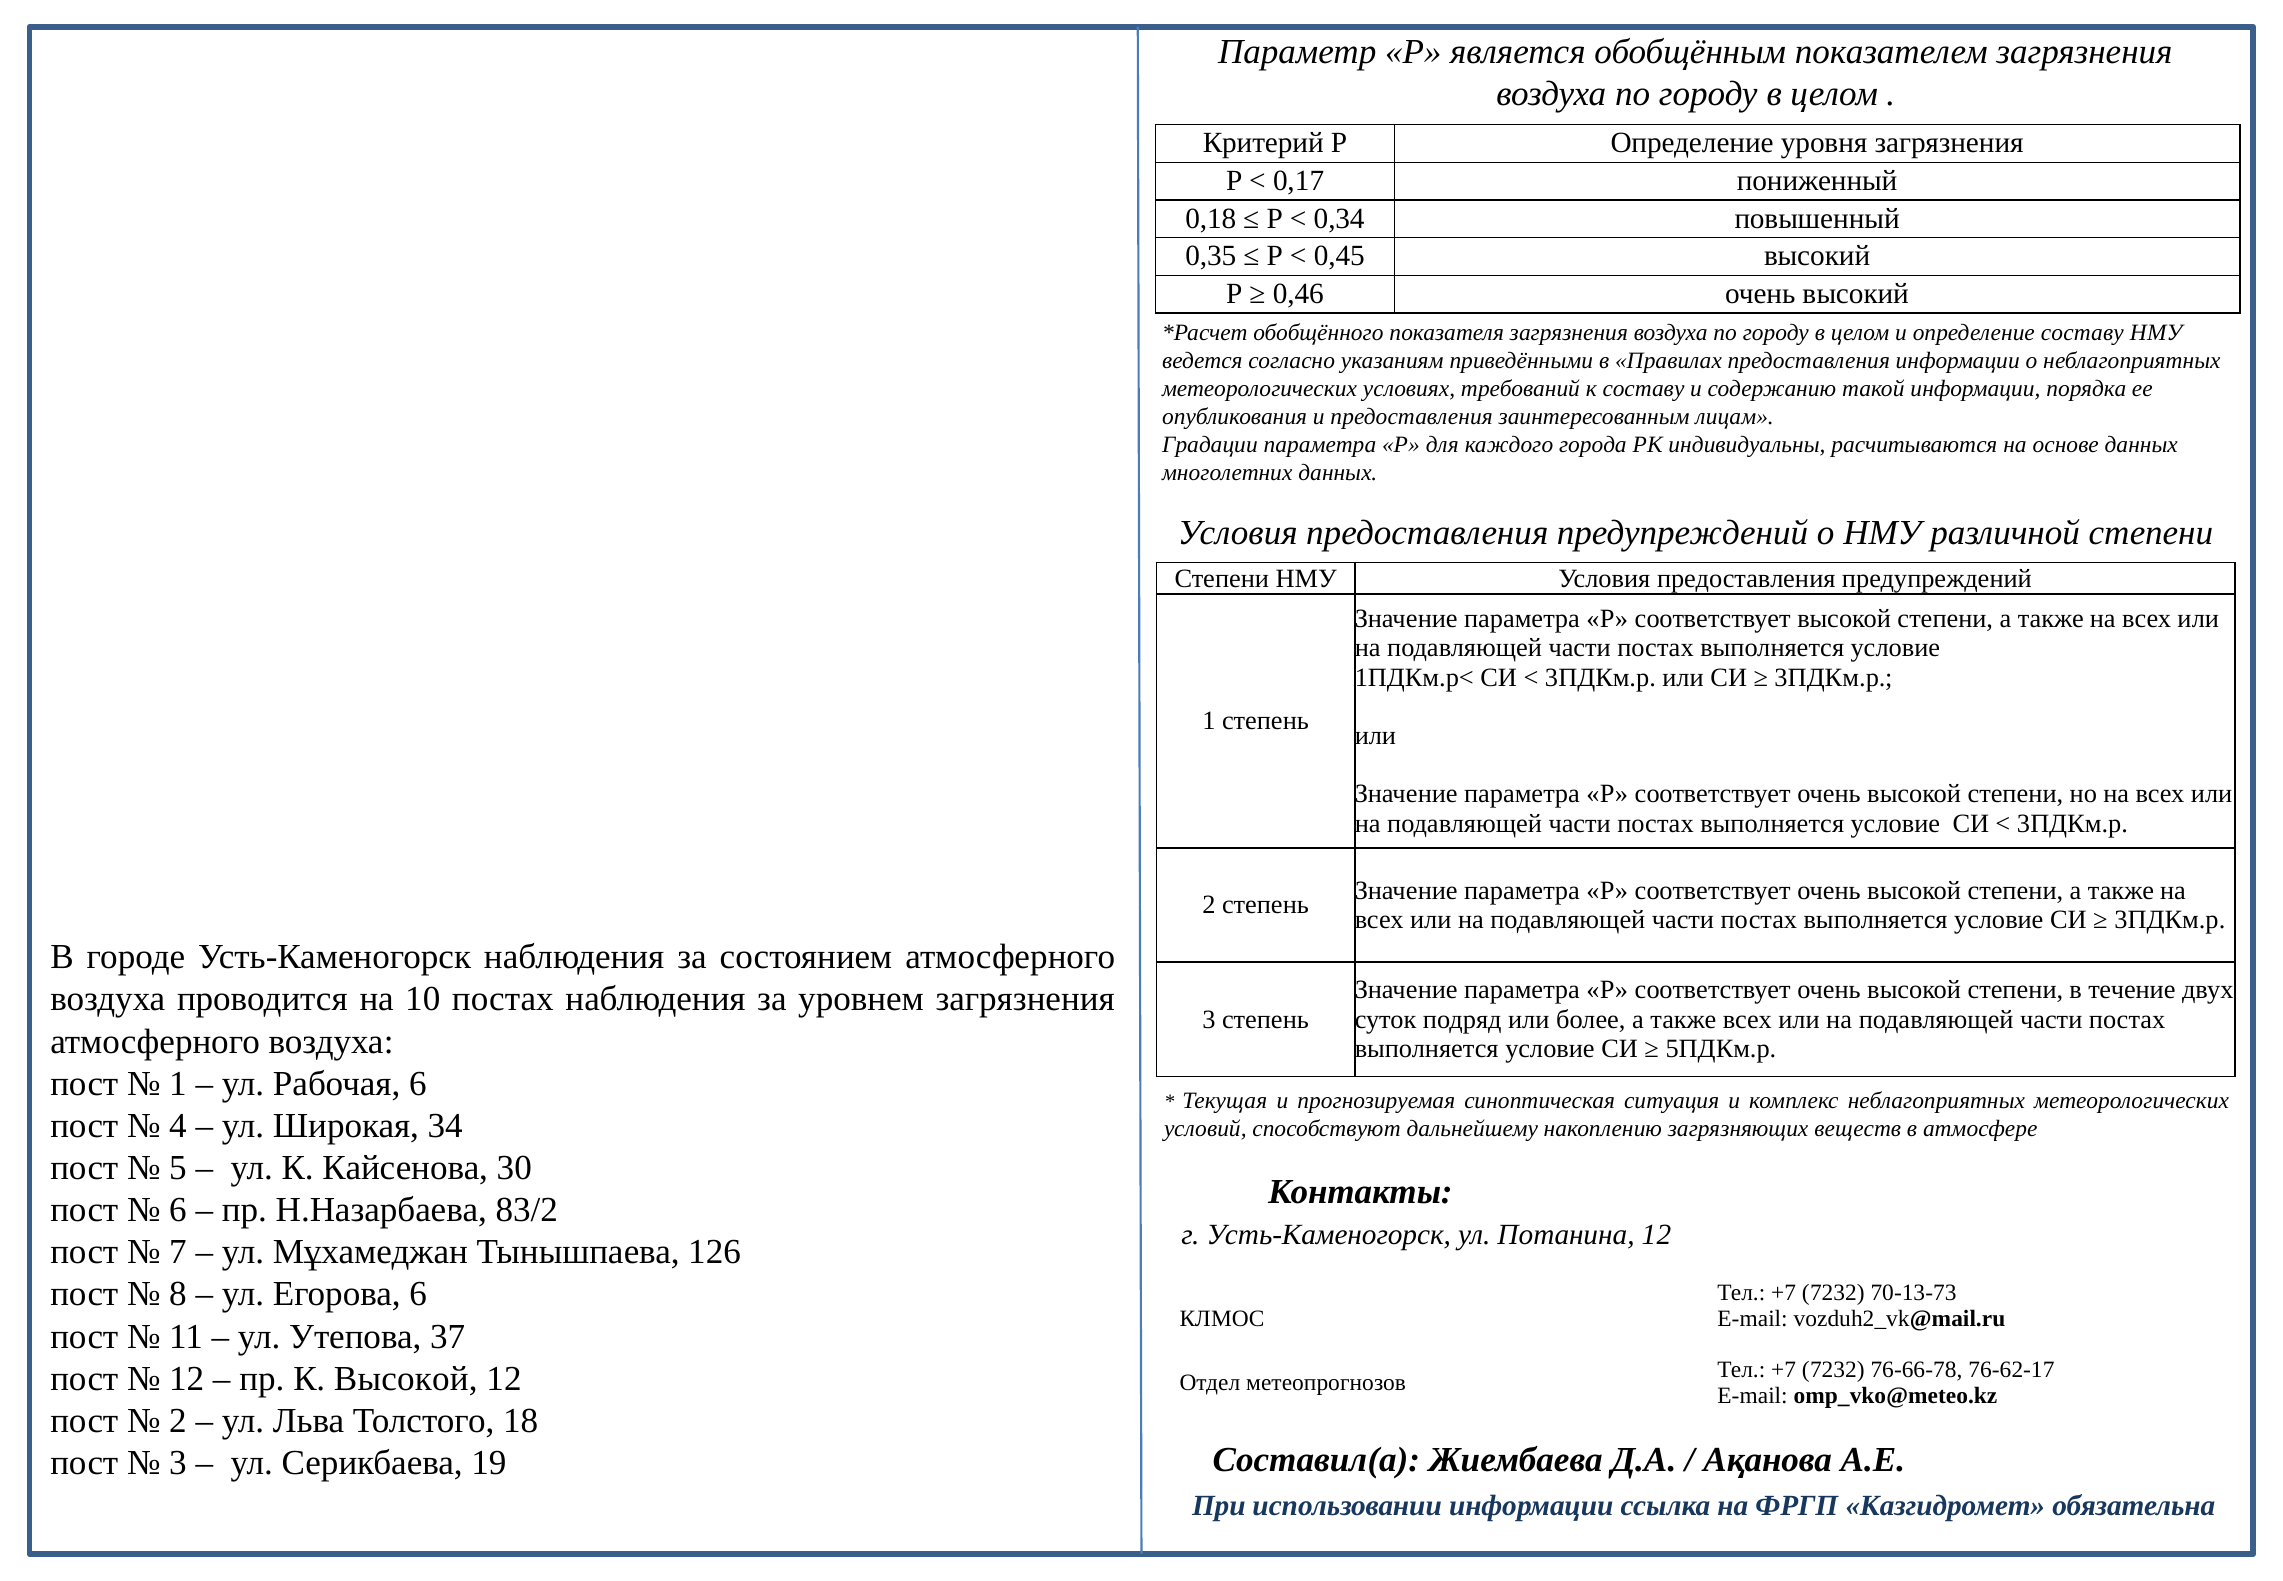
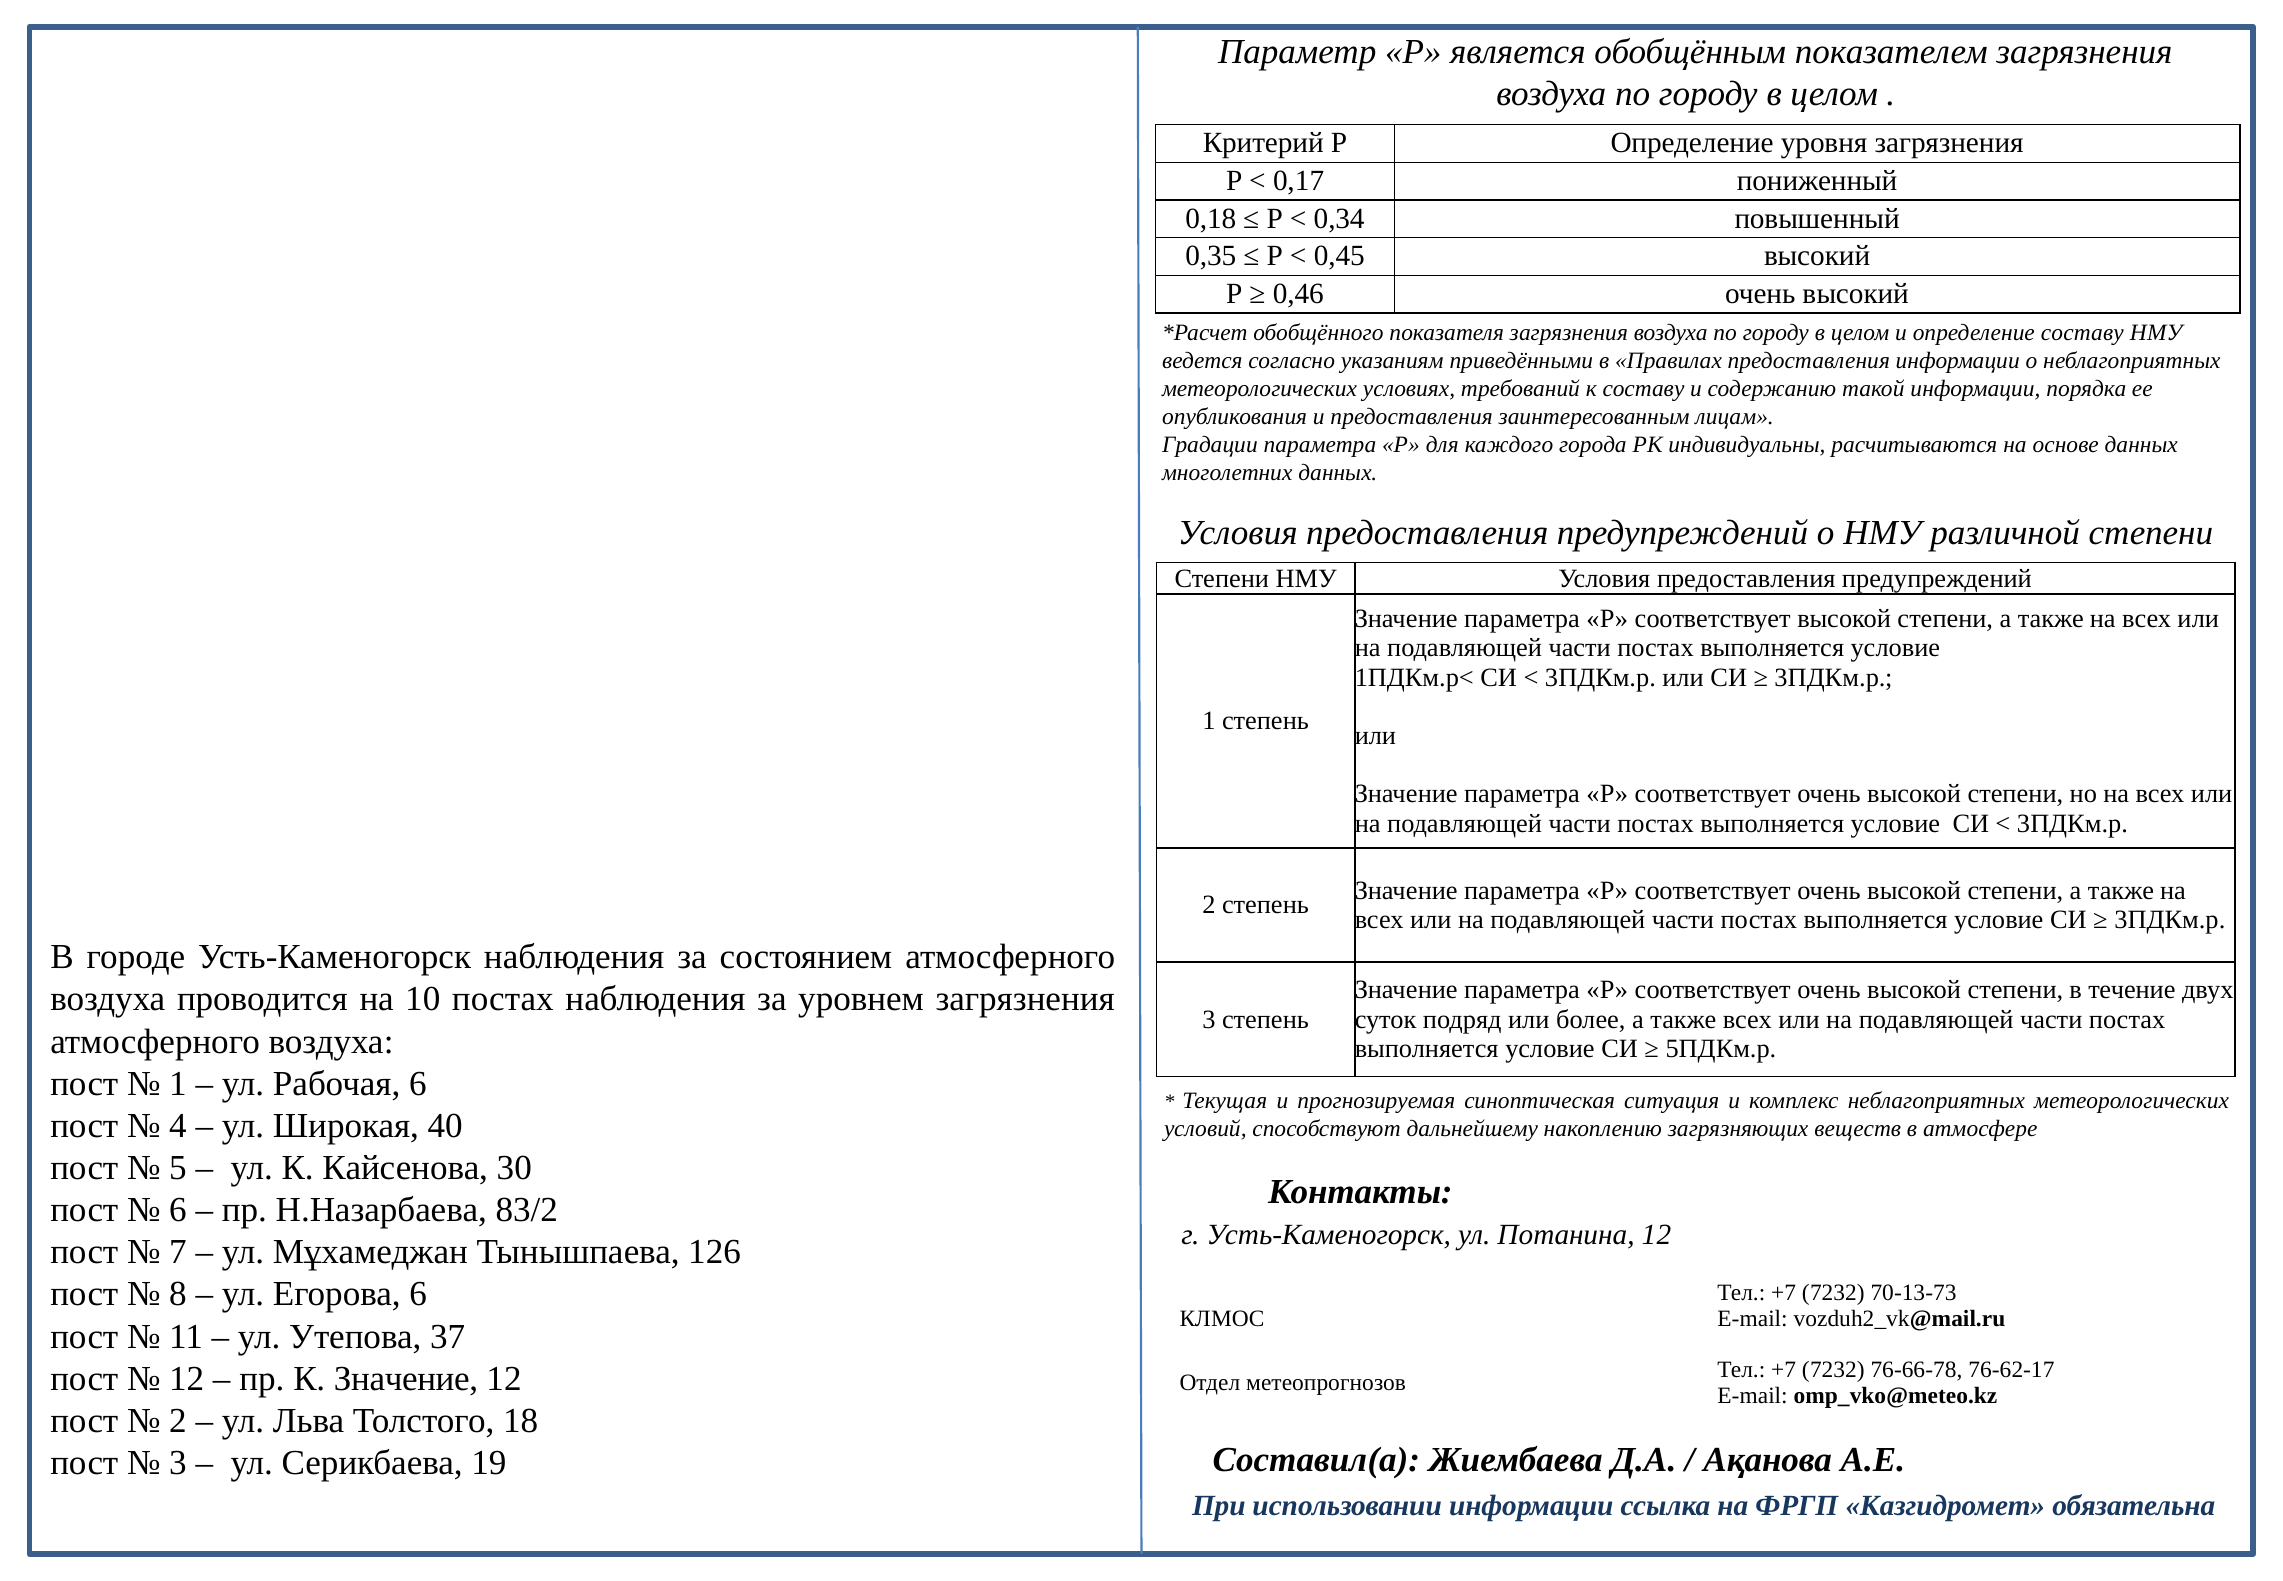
34: 34 -> 40 (445, 1125)
К Высокой: Высокой -> Значение (406, 1378)
